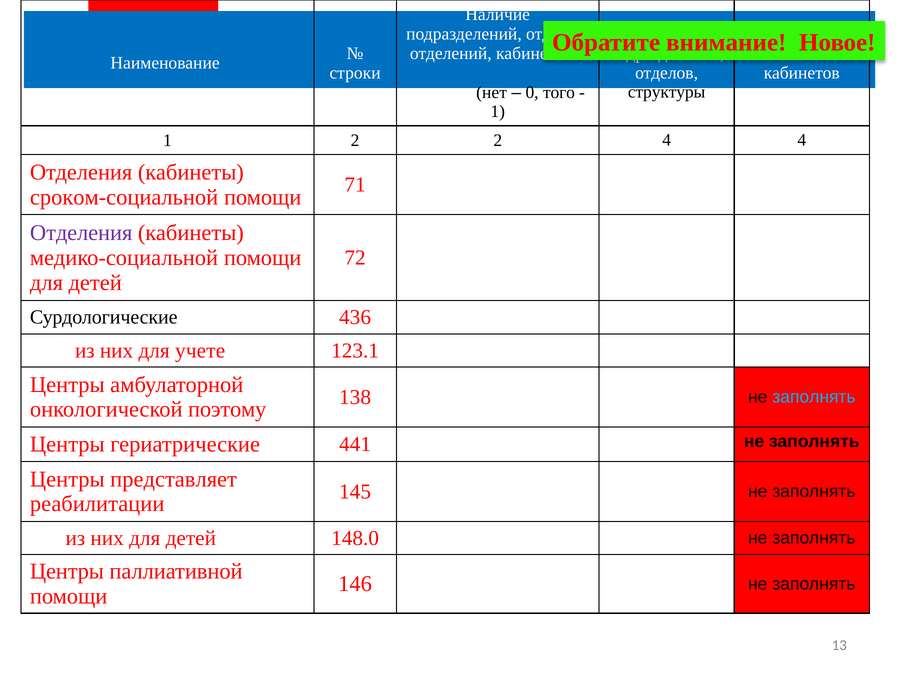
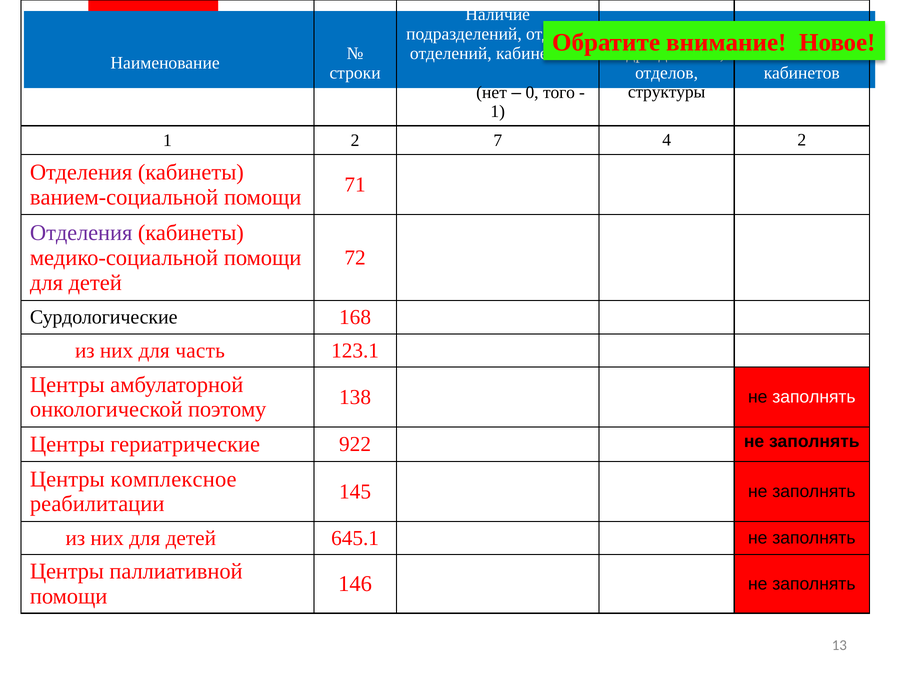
2 2: 2 -> 7 (498, 140)
4 4: 4 -> 2 (802, 140)
сроком-социальной: сроком-социальной -> ванием-социальной (124, 197)
436: 436 -> 168 (355, 317)
учете: учете -> часть (200, 350)
заполнять colour: light blue -> white (814, 397)
441: 441 -> 922 (355, 444)
представляет: представляет -> комплексное (173, 479)
148.0: 148.0 -> 645.1 (355, 538)
